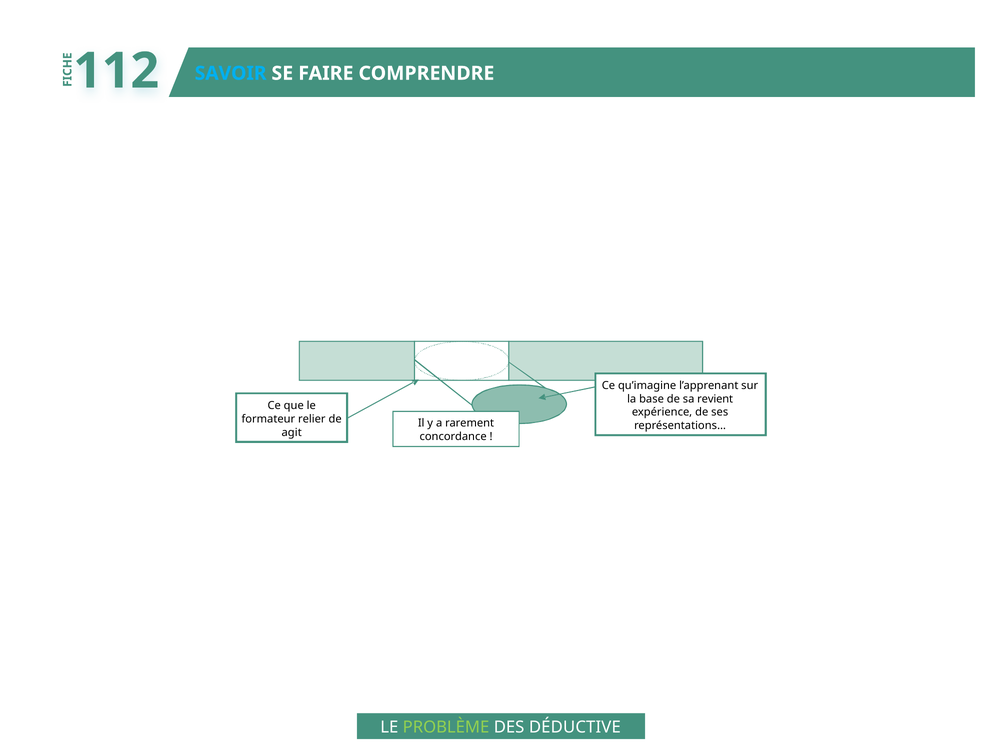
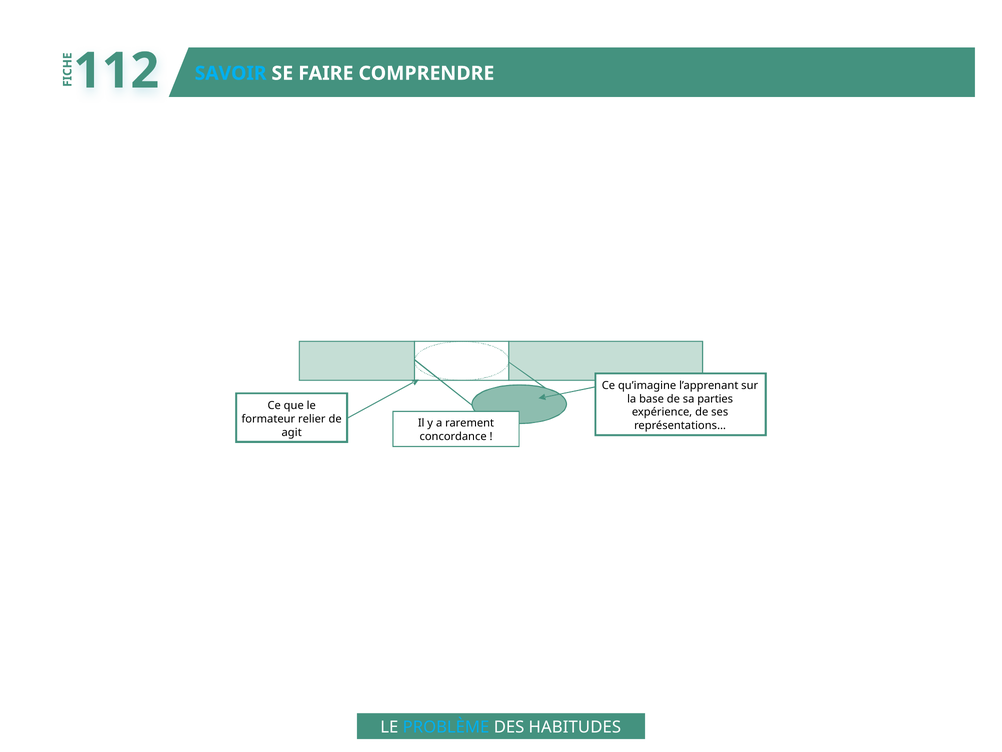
revient: revient -> parties (715, 399)
PROBLÈME colour: light green -> light blue (446, 727)
DÉDUCTIVE: DÉDUCTIVE -> HABITUDES (575, 727)
